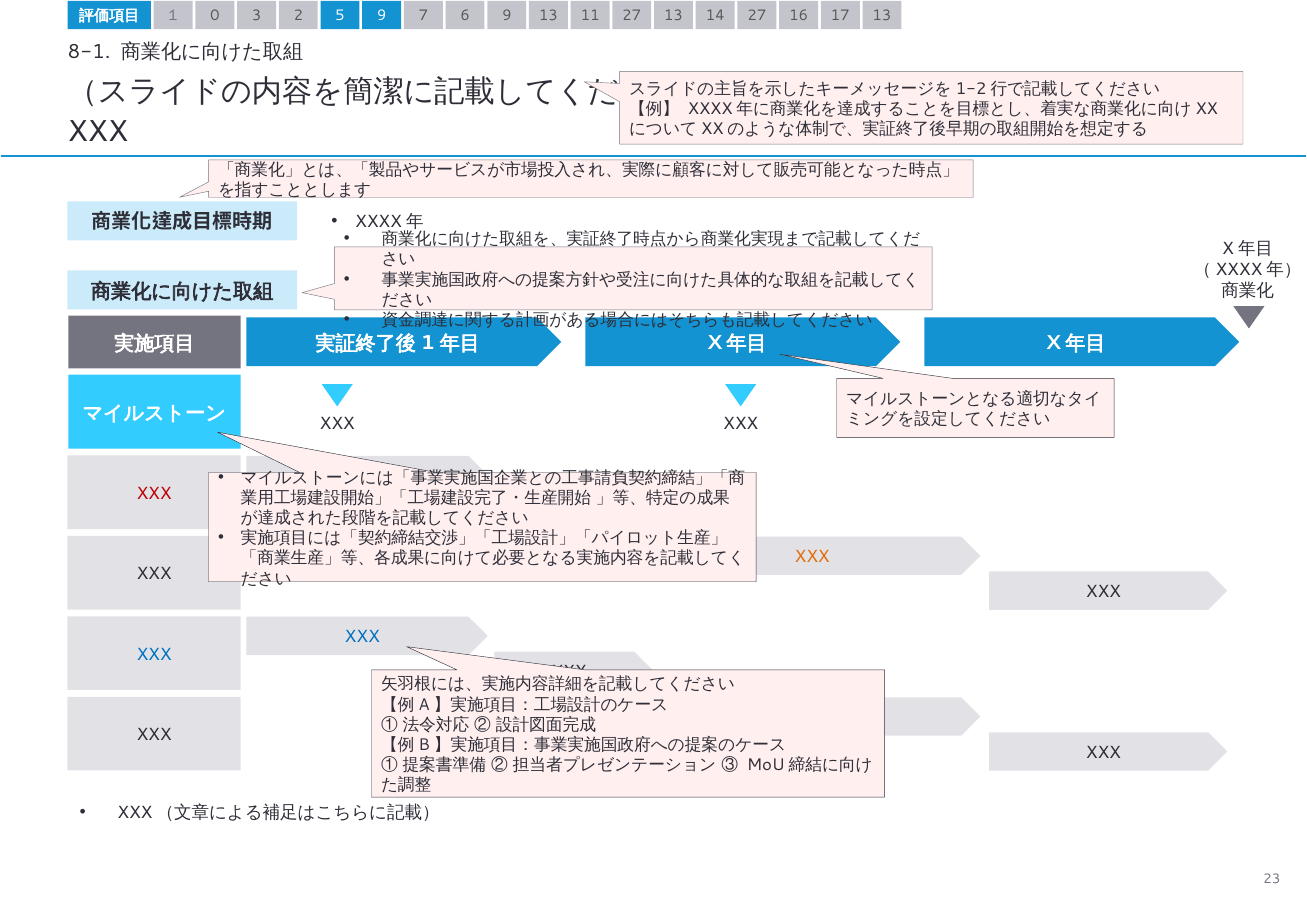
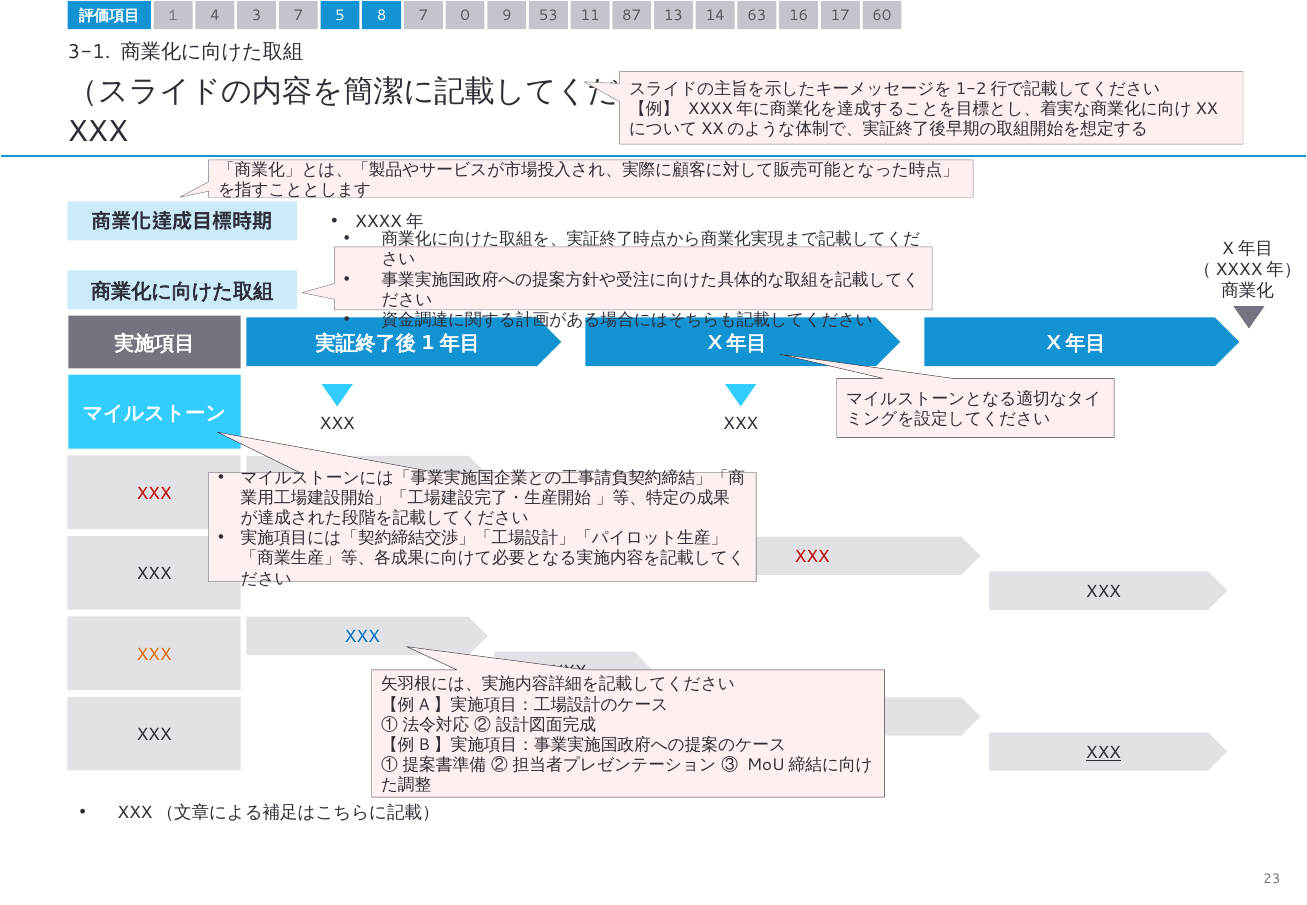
0: 0 -> 4 (215, 15)
3 2: 2 -> 7 (298, 15)
5 9: 9 -> 8 (382, 15)
6: 6 -> 0 (465, 15)
9 13: 13 -> 53 (548, 15)
11 27: 27 -> 87 (632, 15)
14 27: 27 -> 63 (757, 15)
17 13: 13 -> 60 (882, 15)
8-1: 8-1 -> 3-1 (89, 52)
XXX colour: orange -> red (812, 557)
XXX colour: blue -> orange (154, 654)
XXX underline: none -> present (1103, 753)
